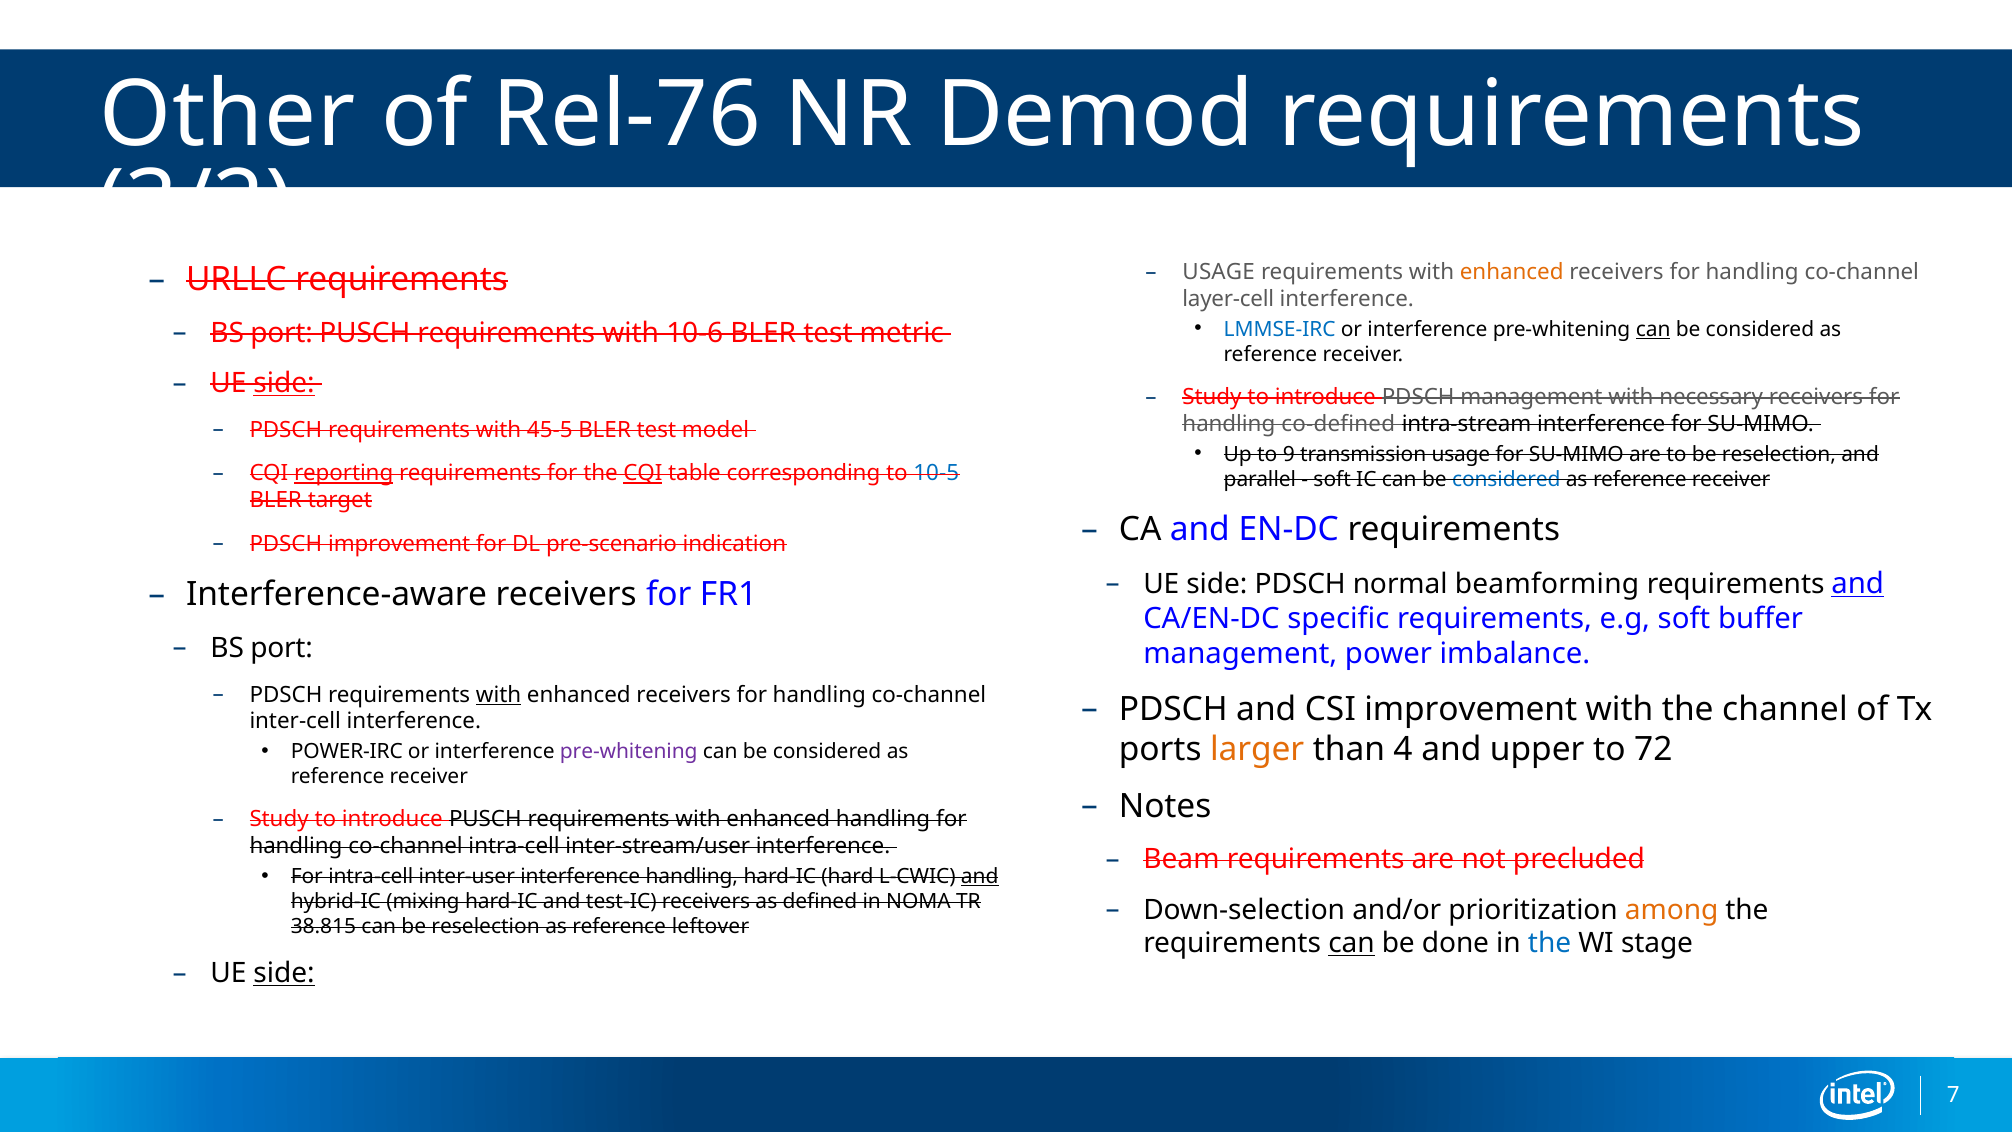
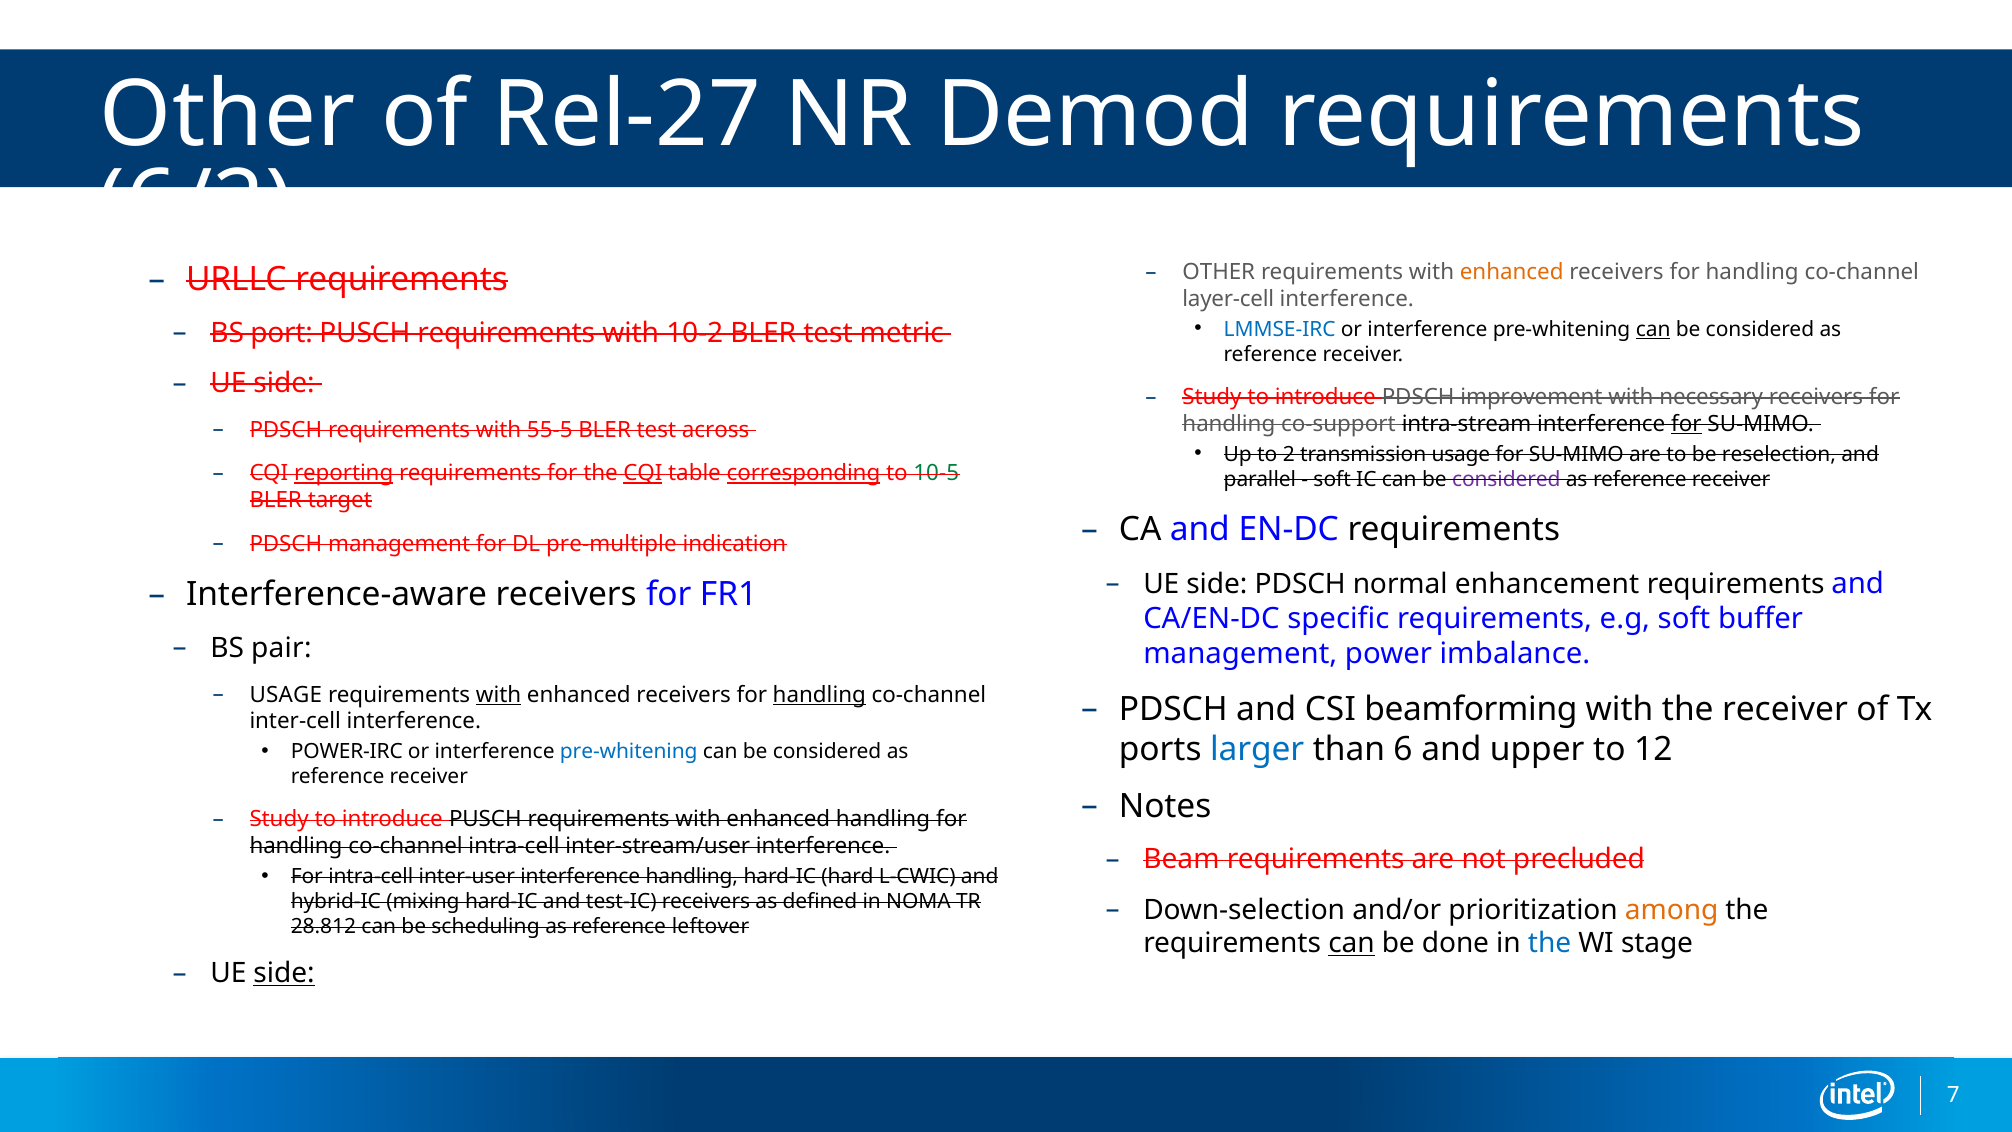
Rel-76: Rel-76 -> Rel-27 (627, 115)
3/2: 3/2 -> 6/2 (195, 204)
USAGE: USAGE -> OTHER (1219, 272)
10-6: 10-6 -> 10-2 (695, 333)
side underline: present -> none (284, 383)
PDSCH management: management -> improvement (1532, 397)
co-defined: co-defined -> co-support (1338, 424)
for underline: none -> present (1686, 424)
45-5: 45-5 -> 55-5 (550, 430)
model: model -> across (716, 430)
9: 9 -> 2 (1289, 454)
corresponding underline: none -> present (803, 473)
10-5 colour: blue -> green (936, 473)
considered colour: blue -> purple (1506, 479)
PDSCH improvement: improvement -> management (399, 544)
pre-scenario: pre-scenario -> pre-multiple (611, 544)
beamforming: beamforming -> enhancement (1547, 584)
and underline: present -> none (1858, 584)
port: port -> pair (281, 648)
PDSCH: PDSCH -> USAGE (286, 694)
handling underline: none -> present (819, 694)
CSI improvement: improvement -> beamforming (1471, 709)
the channel: channel -> receiver (1785, 709)
larger colour: orange -> blue (1257, 749)
4: 4 -> 6 (1403, 749)
72: 72 -> 12 (1653, 749)
pre-whitening colour: purple -> blue (629, 751)
and underline: present -> none (980, 876)
38.815: 38.815 -> 28.812 (323, 927)
can be reselection: reselection -> scheduling (486, 927)
